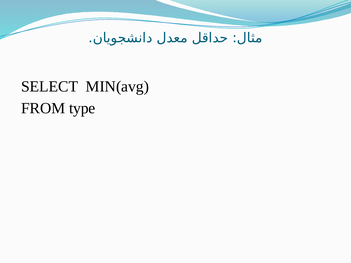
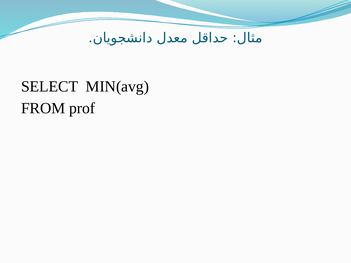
type: type -> prof (82, 108)
